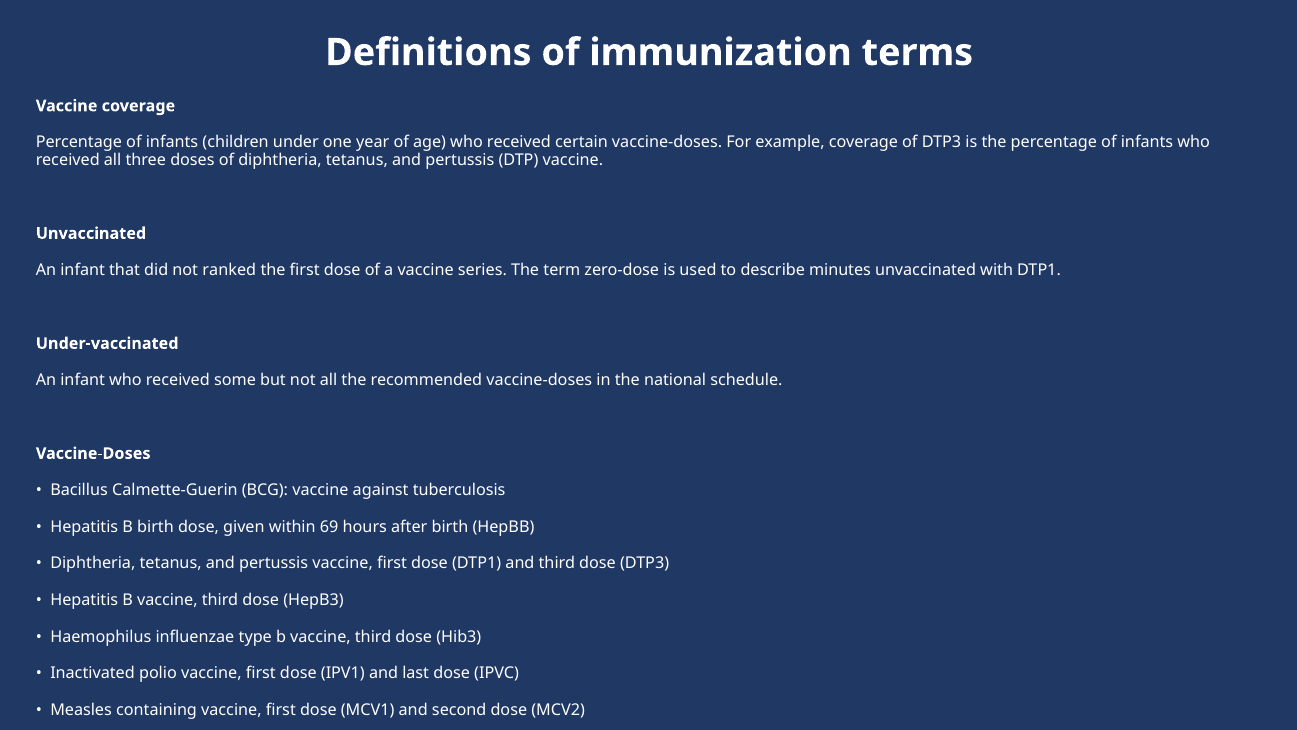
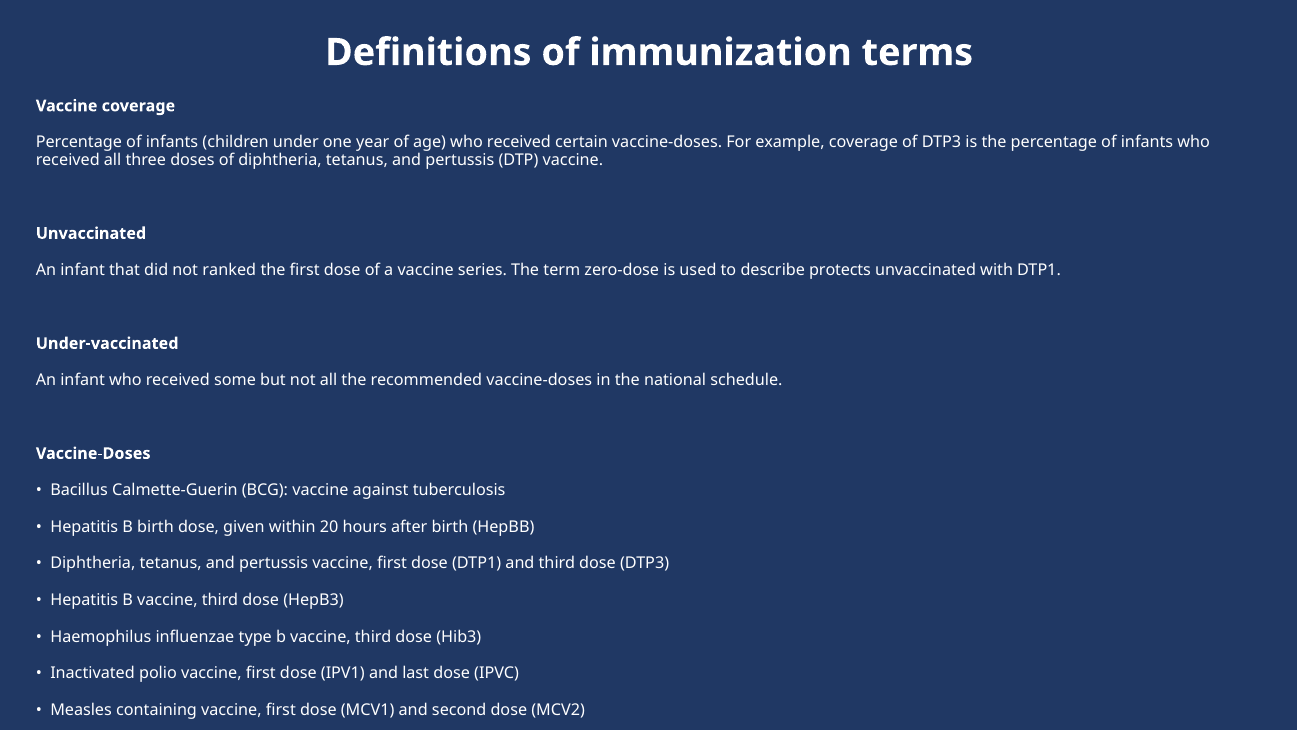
minutes: minutes -> protects (840, 270)
69: 69 -> 20 (329, 527)
